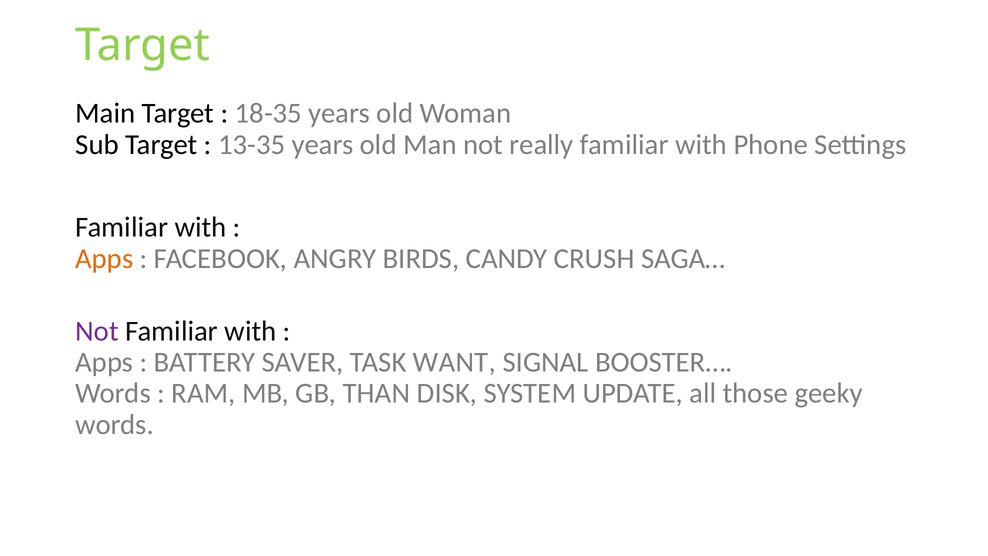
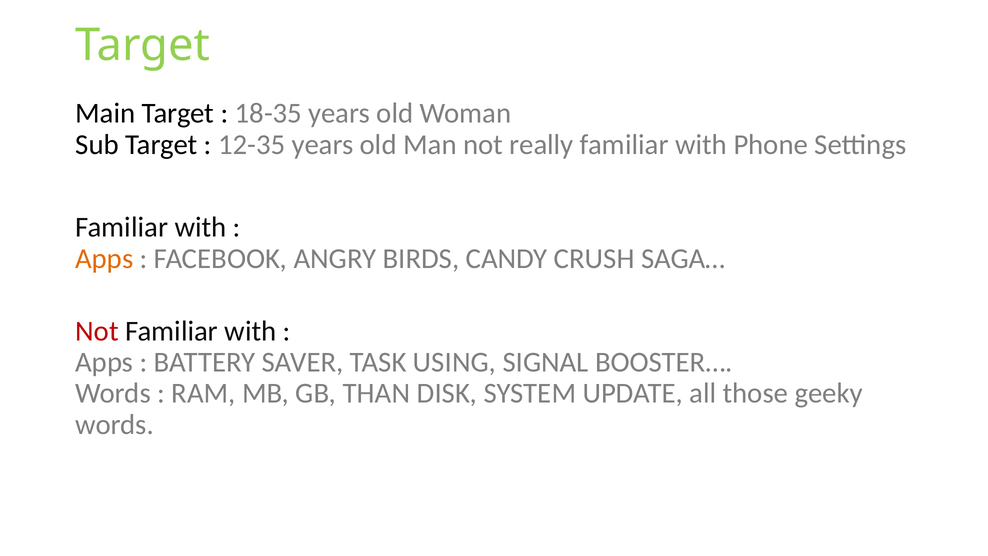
13-35: 13-35 -> 12-35 (252, 144)
Not colour: purple -> red (97, 331)
WANT: WANT -> USING (455, 362)
